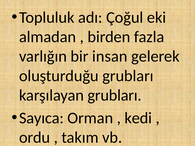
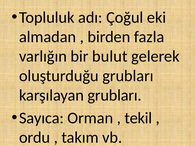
insan: insan -> bulut (110, 56)
kedi: kedi -> tekil (138, 118)
